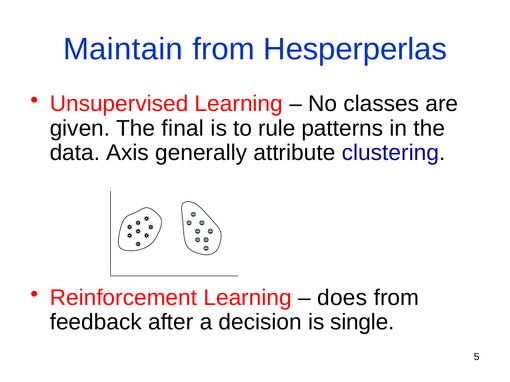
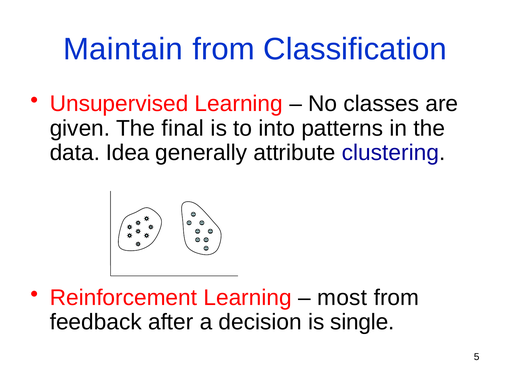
Hesperperlas: Hesperperlas -> Classification (355, 49)
rule: rule -> into (277, 128)
Axis: Axis -> Idea (128, 153)
does: does -> most (342, 298)
